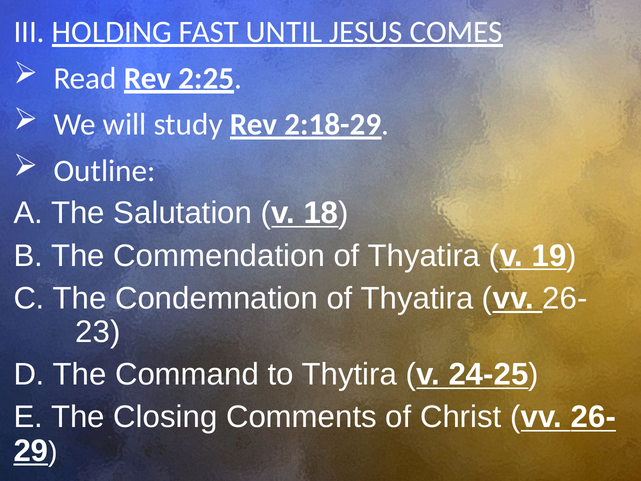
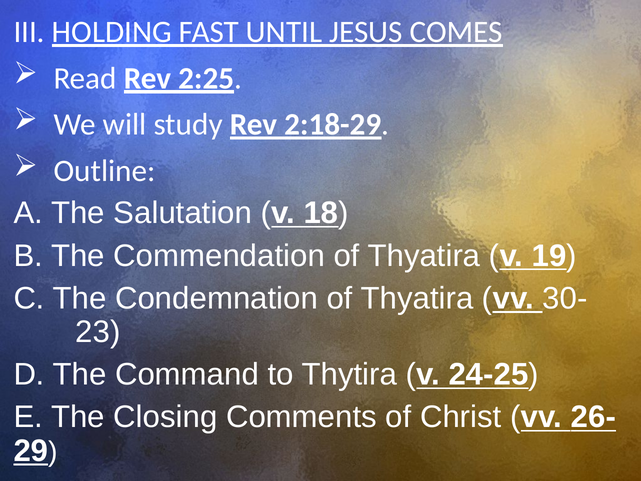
Thyatira vv 26-: 26- -> 30- (565, 298)
